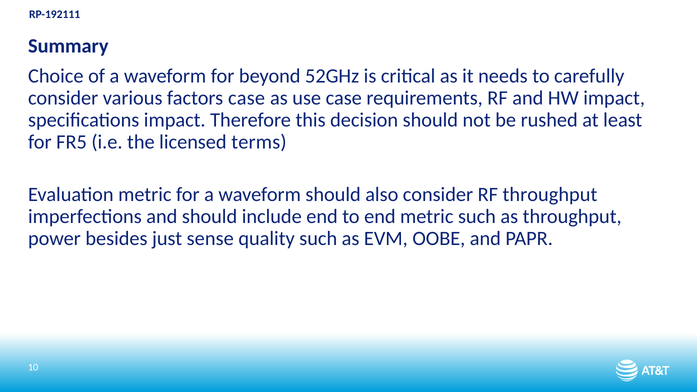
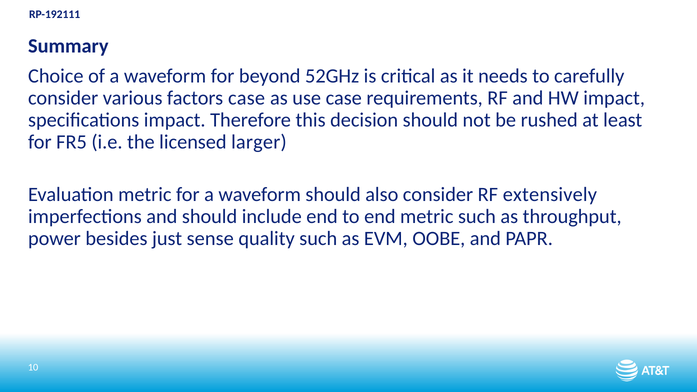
terms: terms -> larger (259, 142)
RF throughput: throughput -> extensively (550, 195)
